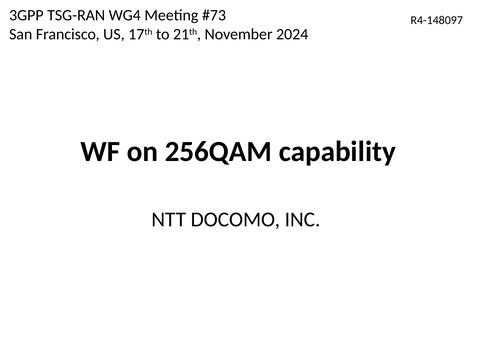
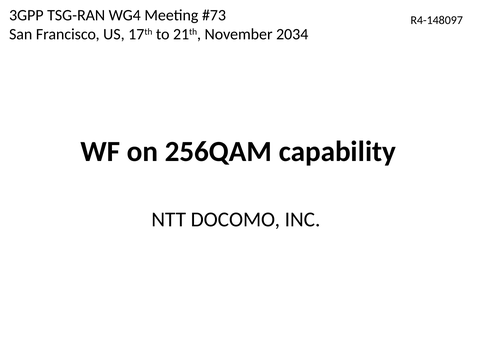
2024: 2024 -> 2034 (292, 34)
